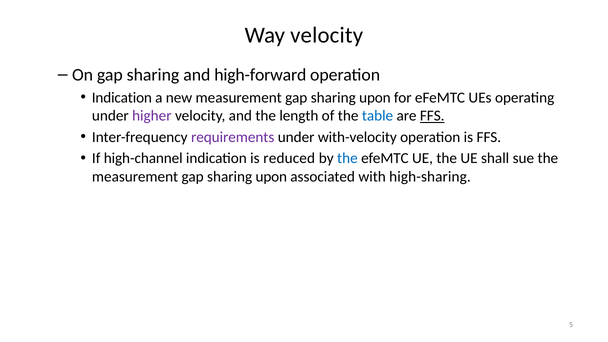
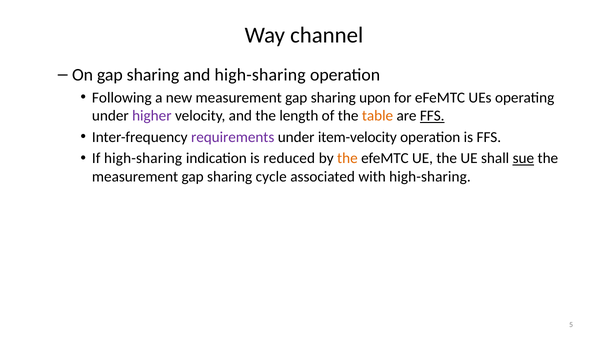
Way velocity: velocity -> channel (327, 35)
and high-forward: high-forward -> high-sharing (260, 75)
Indication: Indication -> Following (122, 98)
table colour: blue -> orange (378, 116)
with-velocity: with-velocity -> item-velocity (357, 137)
If high-channel: high-channel -> high-sharing (143, 158)
the colour: blue -> orange (347, 158)
sue underline: none -> present (523, 158)
upon: upon -> cycle (271, 177)
